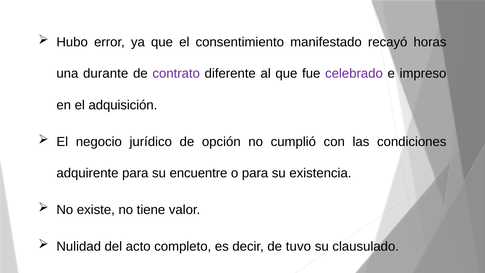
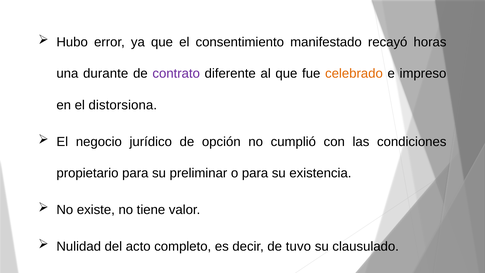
celebrado colour: purple -> orange (354, 73)
adquisición: adquisición -> distorsiona (123, 105)
adquirente: adquirente -> propietario (87, 173)
encuentre: encuentre -> preliminar (198, 173)
